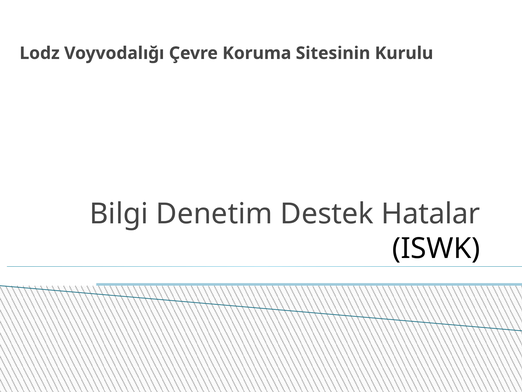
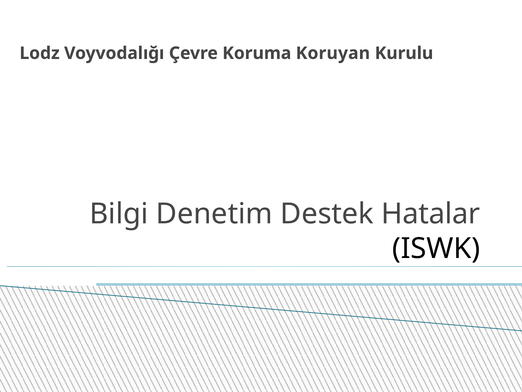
Sitesinin: Sitesinin -> Koruyan (333, 53)
